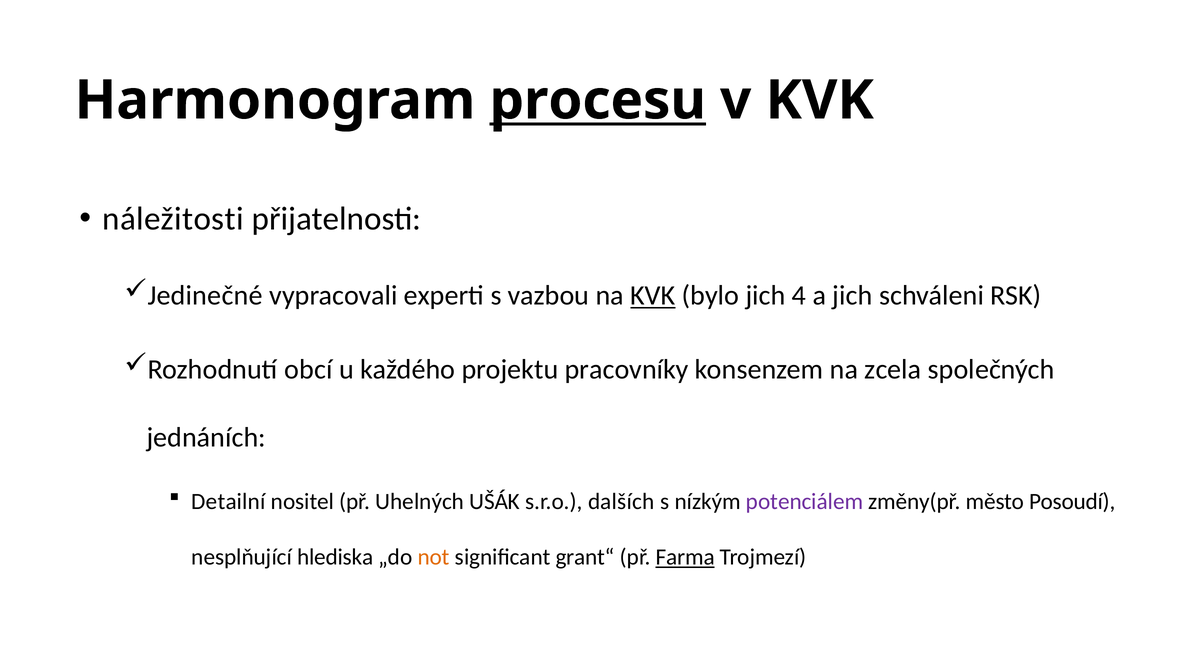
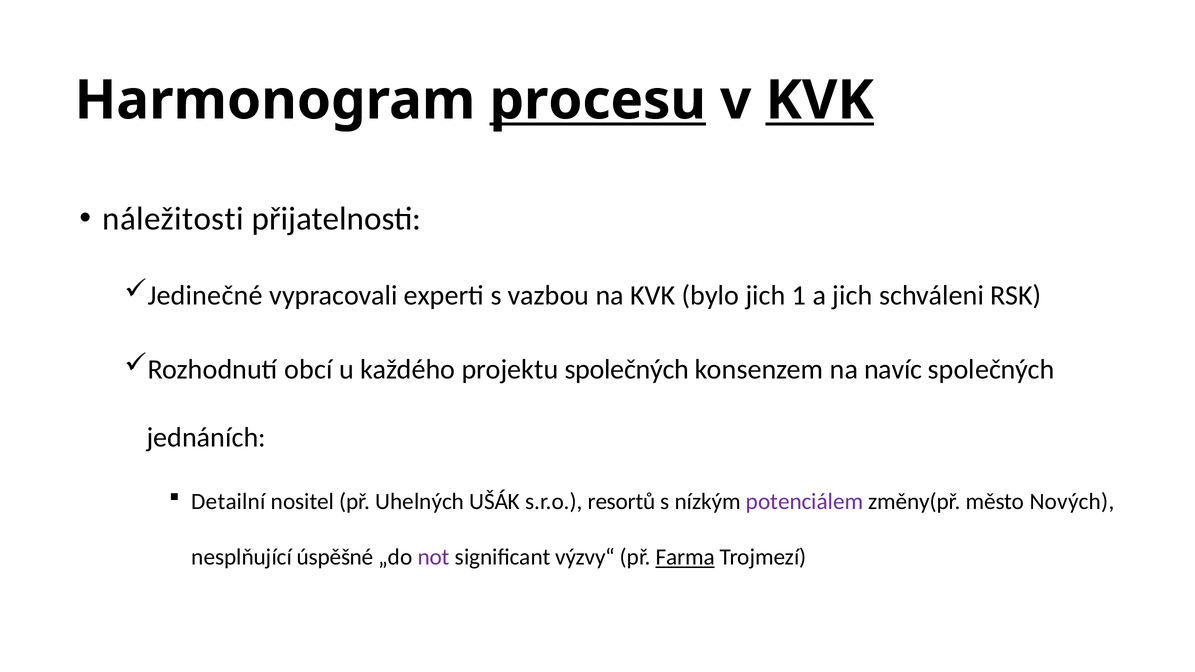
KVK underline: none -> present (820, 100)
KVK underline: present -> none (653, 296)
4: 4 -> 1 (799, 296)
projektu pracovníky: pracovníky -> společných (627, 370)
zcela: zcela -> navíc (893, 370)
dalších: dalších -> resortů (622, 502)
Posoudí: Posoudí -> Nových (1072, 502)
hlediska: hlediska -> úspěšné (335, 557)
not colour: orange -> purple (434, 557)
grant“: grant“ -> výzvy“ (585, 557)
